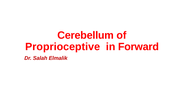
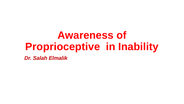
Cerebellum: Cerebellum -> Awareness (86, 35)
Forward: Forward -> Inability (138, 47)
